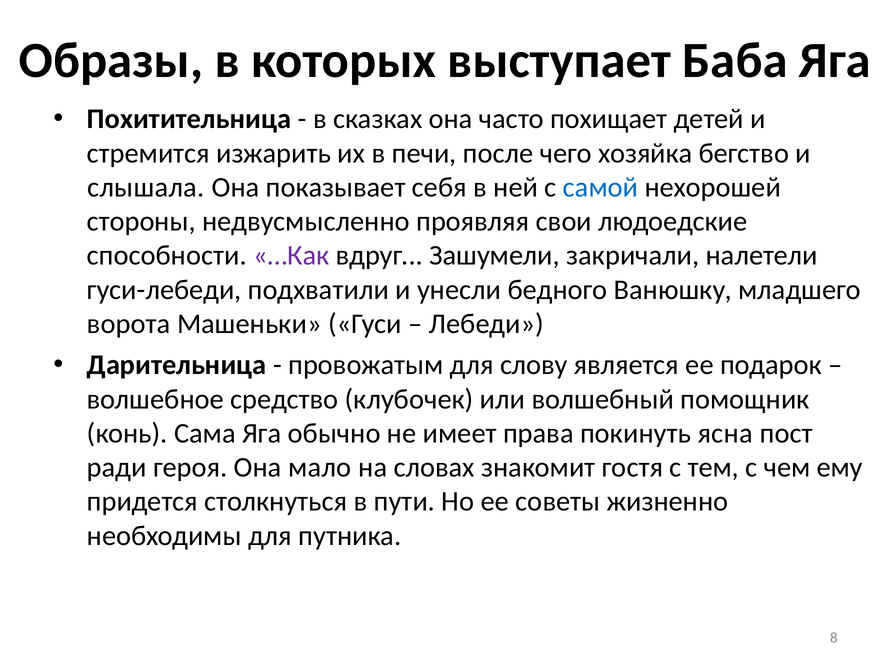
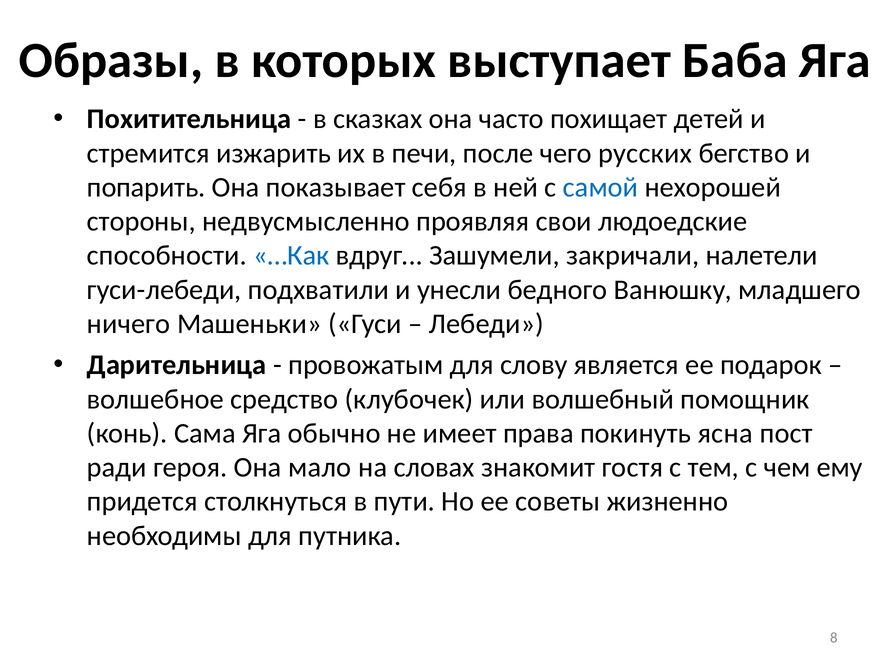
хозяйка: хозяйка -> русских (645, 153)
слышала: слышала -> попарить (146, 187)
…Как colour: purple -> blue (291, 256)
ворота: ворота -> ничего (129, 324)
